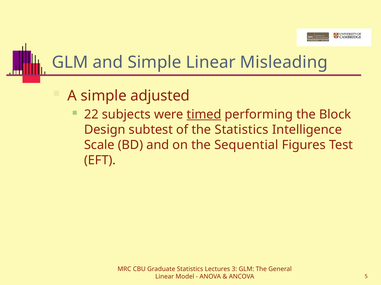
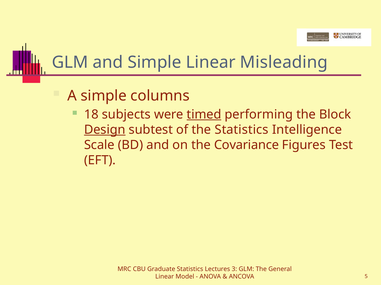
adjusted: adjusted -> columns (160, 96)
22: 22 -> 18 (91, 115)
Design underline: none -> present (105, 130)
Sequential: Sequential -> Covariance (247, 145)
